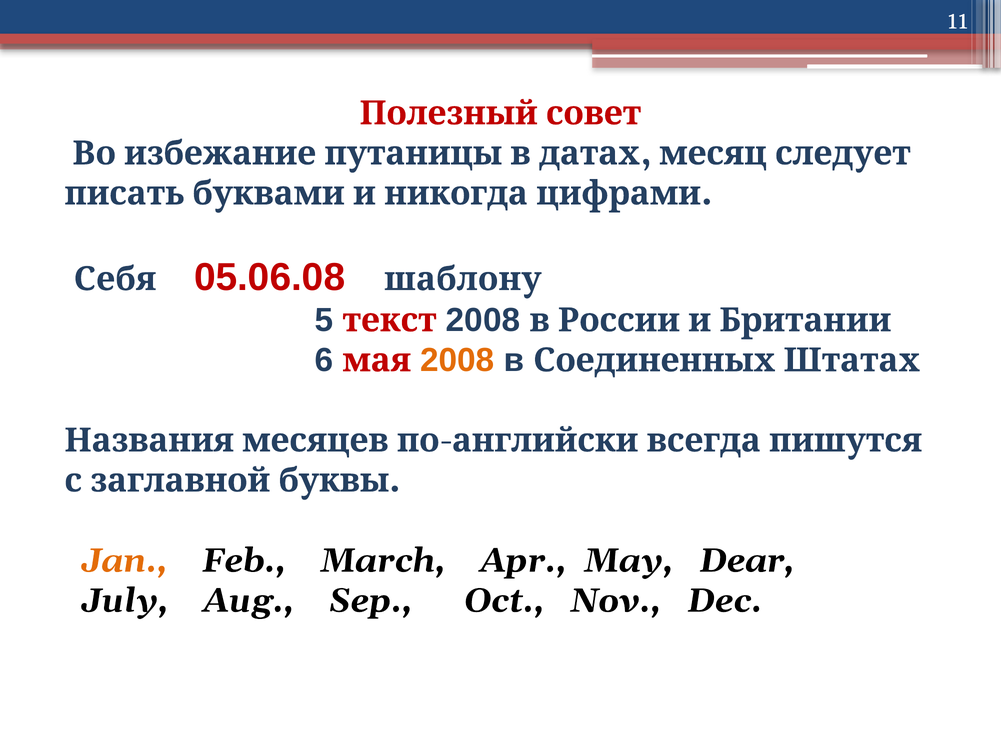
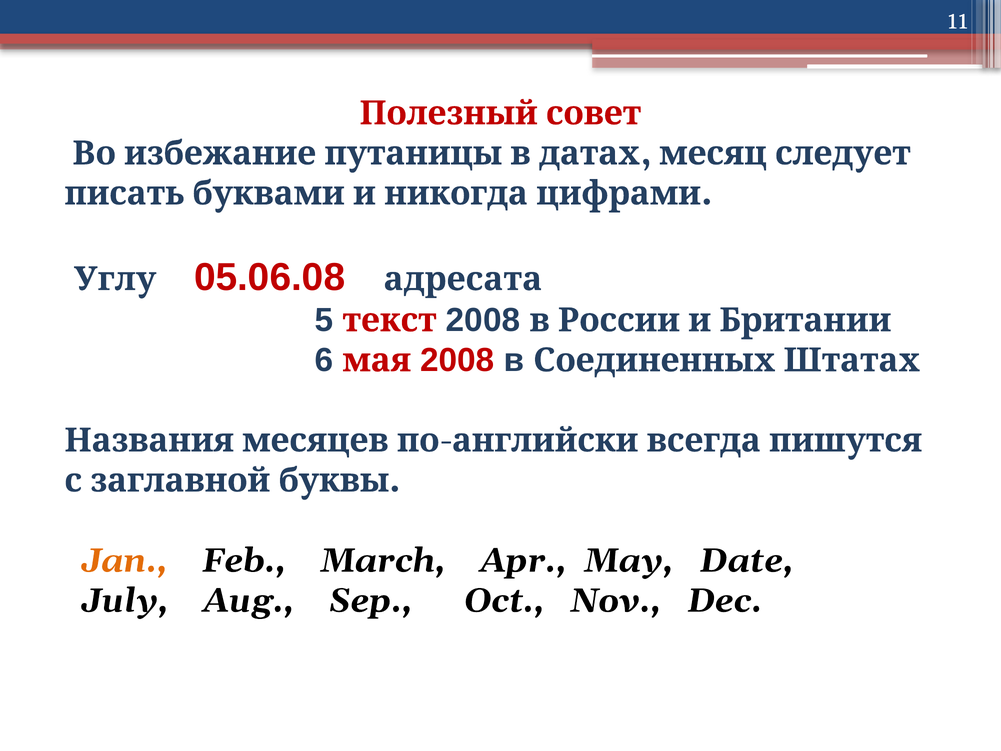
Себя: Себя -> Углу (115, 279)
шаблону: шаблону -> адресата (463, 279)
2008 colour: orange -> red (457, 360)
Dear: Dear -> Date (747, 560)
